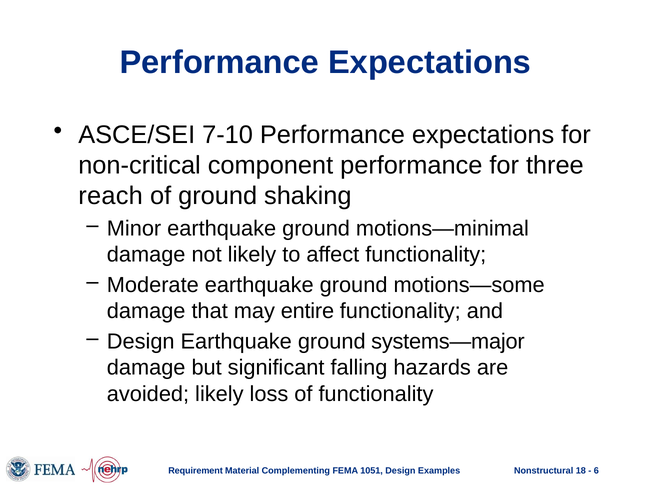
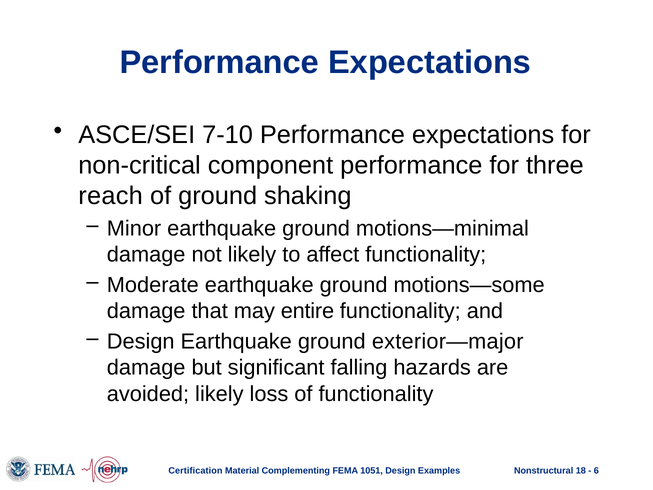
systems—major: systems—major -> exterior—major (448, 341)
Requirement: Requirement -> Certification (195, 470)
